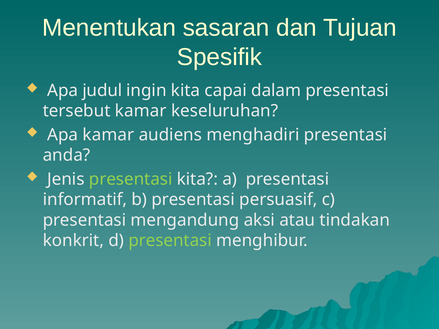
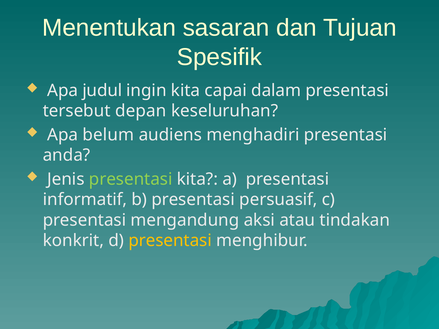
tersebut kamar: kamar -> depan (141, 111)
Apa kamar: kamar -> belum (108, 135)
presentasi colour: light green -> yellow (170, 241)
